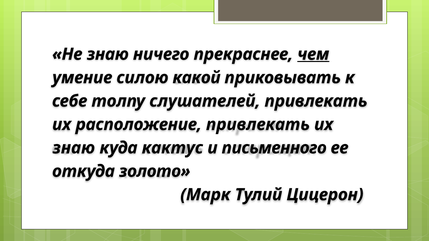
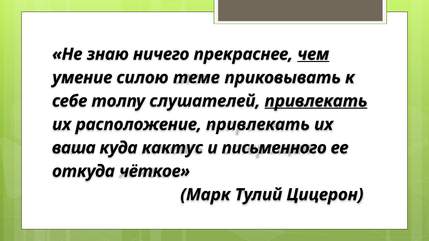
какой: какой -> теме (196, 78)
привлекать underline: none -> present (316, 101)
знаю: знаю -> ваша (74, 148)
золото: золото -> чёткое (155, 171)
